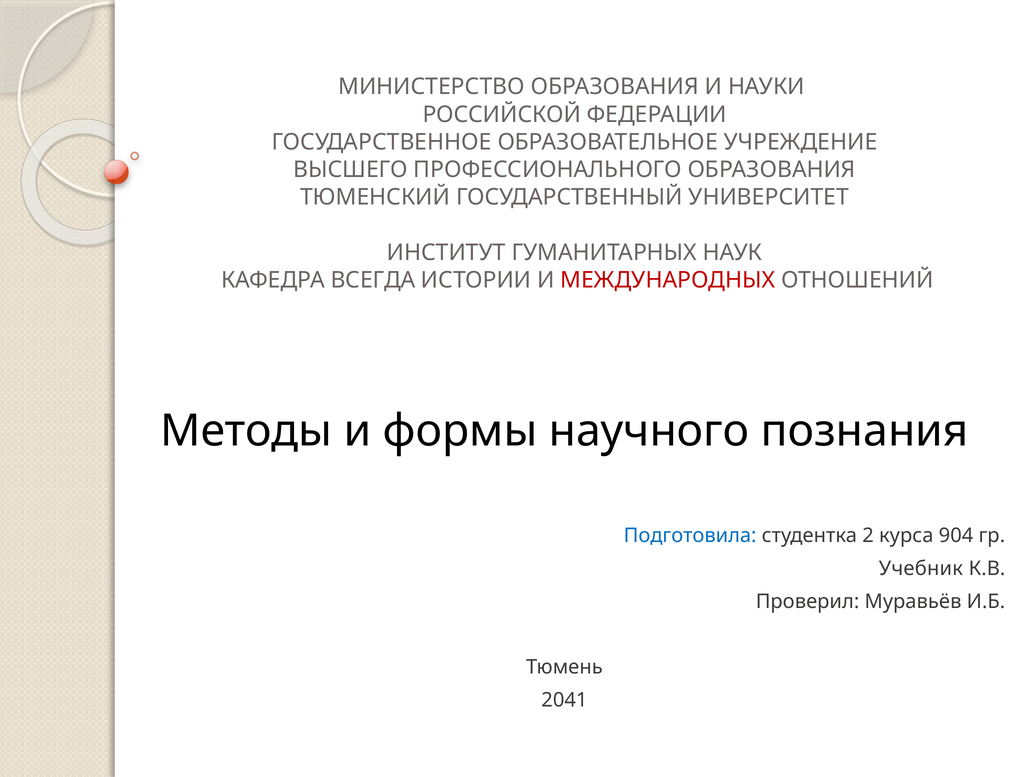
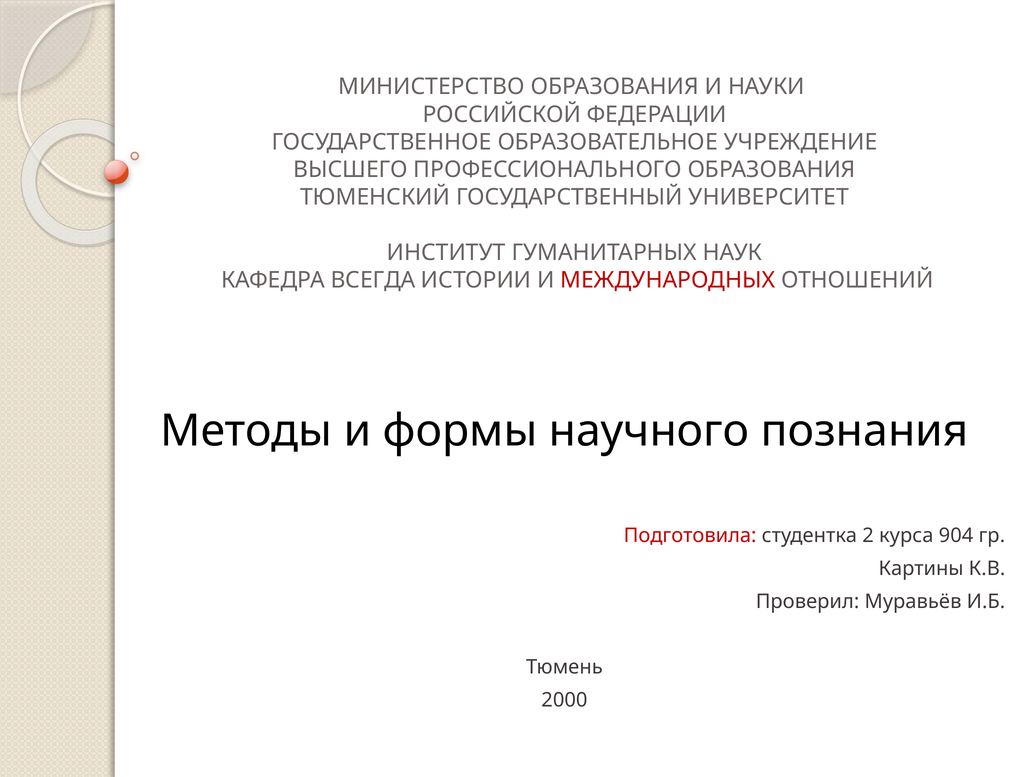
Подготовила colour: blue -> red (690, 536)
Учебник: Учебник -> Картины (921, 569)
2041: 2041 -> 2000 (564, 700)
